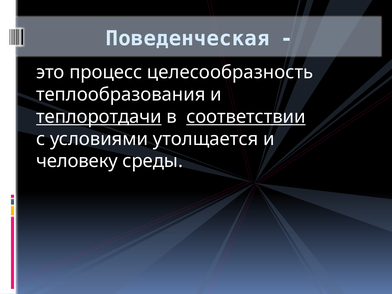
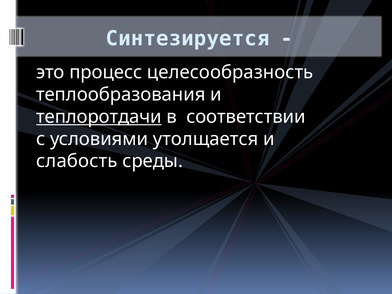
Поведенческая: Поведенческая -> Синтезируется (188, 39)
соответствии underline: present -> none (246, 117)
человеку: человеку -> слабость (77, 161)
